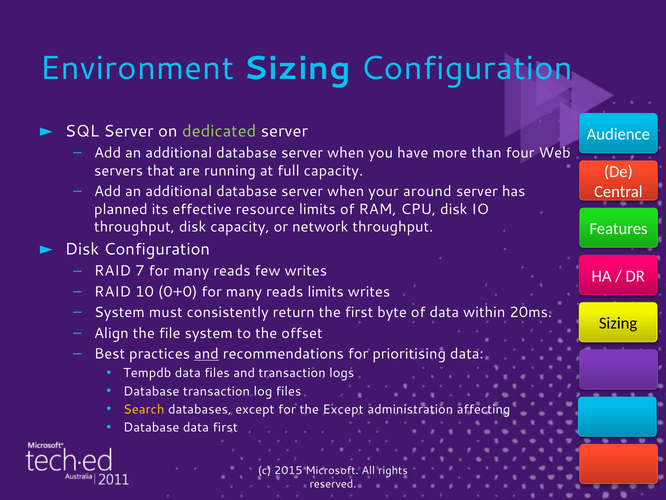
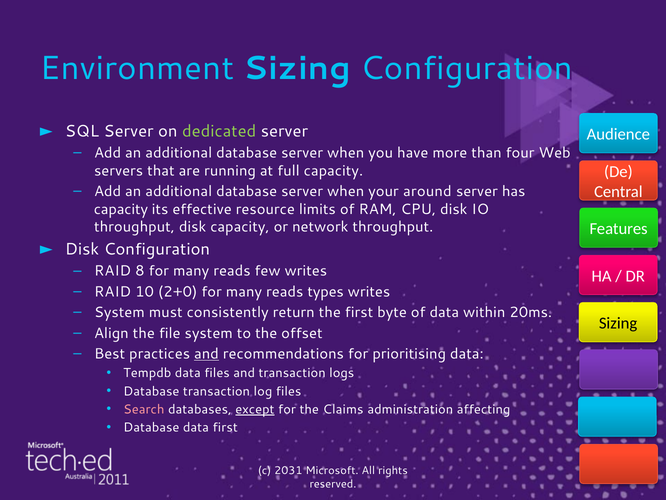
planned: planned -> capacity (121, 209)
7: 7 -> 8 (140, 271)
0+0: 0+0 -> 2+0 (178, 291)
reads limits: limits -> types (326, 291)
Search colour: yellow -> pink (144, 409)
except underline: none -> present (255, 409)
the Except: Except -> Claims (343, 409)
2015: 2015 -> 2031 (288, 470)
